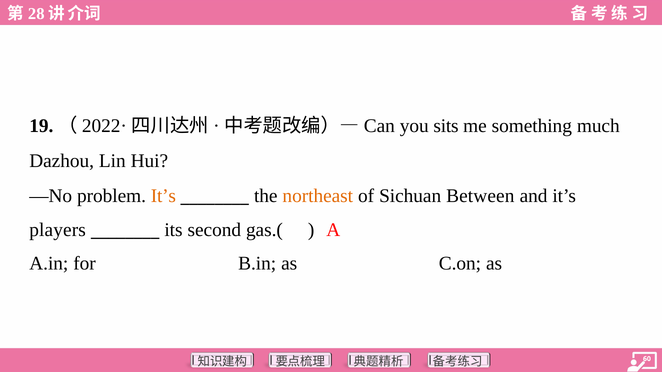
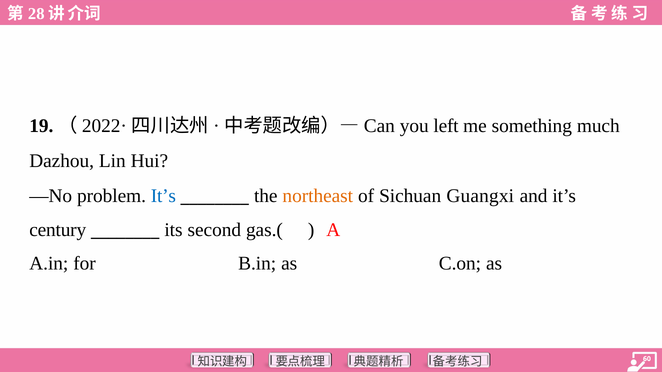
sits: sits -> left (446, 126)
It’s colour: orange -> blue (163, 196)
Between: Between -> Guangxi (480, 196)
players: players -> century (58, 230)
